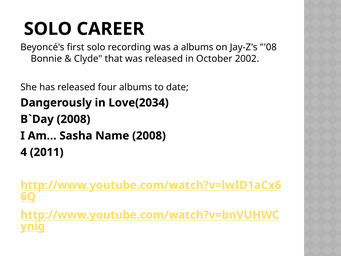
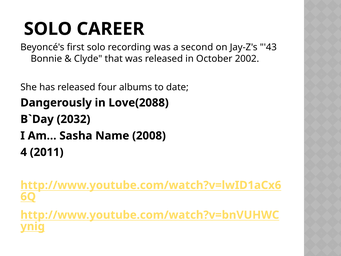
a albums: albums -> second (197, 47)
08: 08 -> 43 (268, 47)
Love(2034: Love(2034 -> Love(2088 (139, 103)
2008: 2008 -> 2032 (74, 119)
